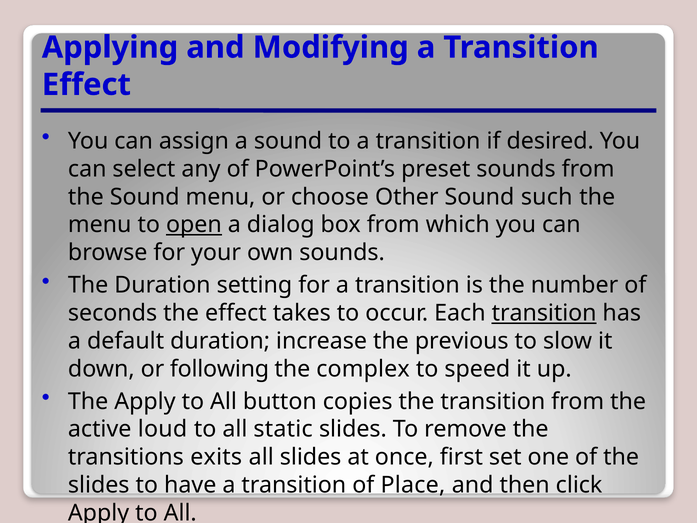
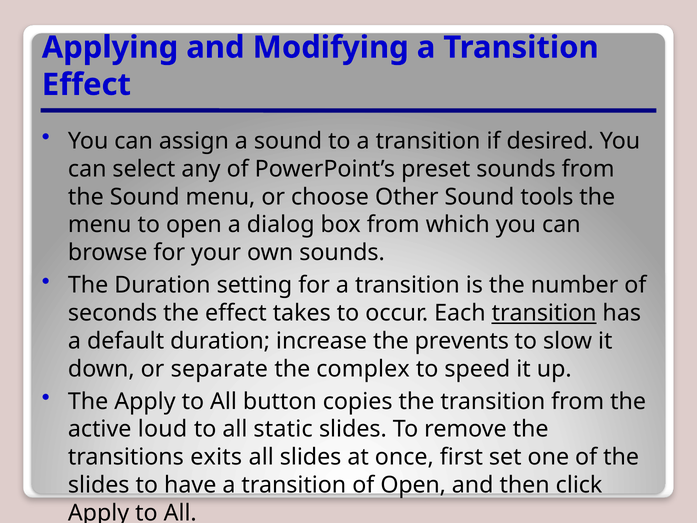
such: such -> tools (547, 197)
open underline: present -> none (194, 225)
previous: previous -> prevents (462, 341)
following: following -> separate (219, 369)
of Place: Place -> Open (413, 485)
